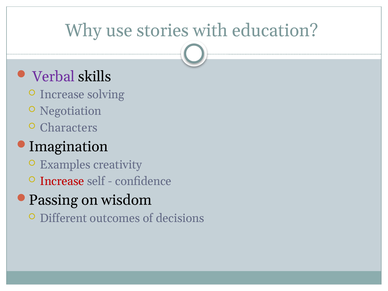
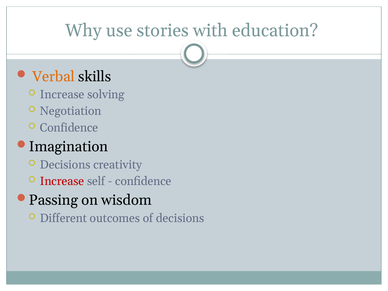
Verbal colour: purple -> orange (54, 76)
Characters: Characters -> Confidence (69, 128)
Examples: Examples -> Decisions (65, 165)
